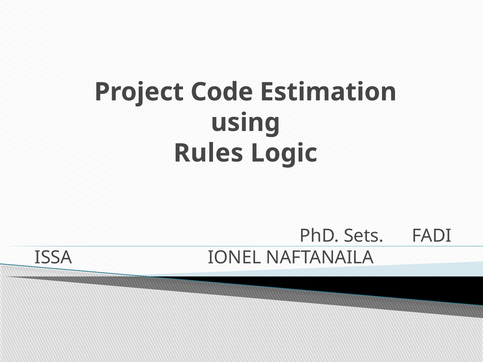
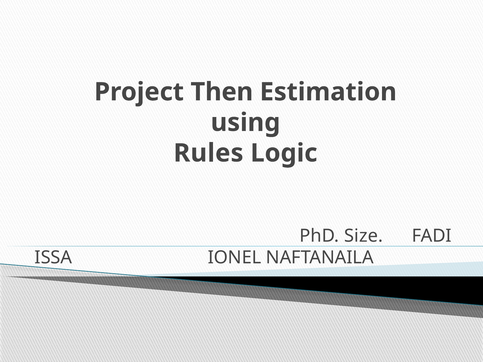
Code: Code -> Then (222, 92)
Sets: Sets -> Size (364, 236)
